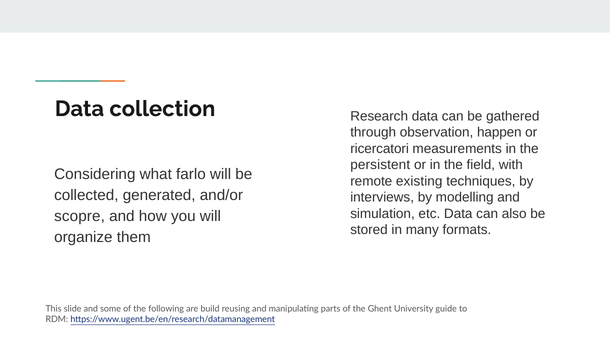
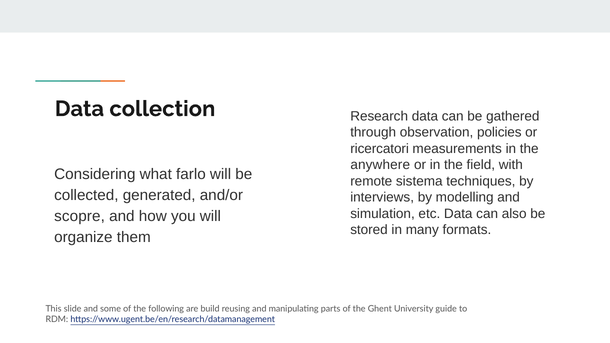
happen: happen -> policies (499, 133)
persistent: persistent -> anywhere (380, 165)
existing: existing -> sistema (419, 181)
